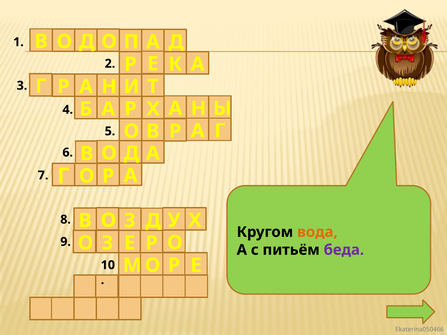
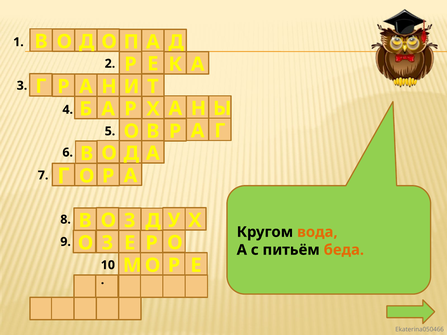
беда colour: purple -> orange (344, 250)
